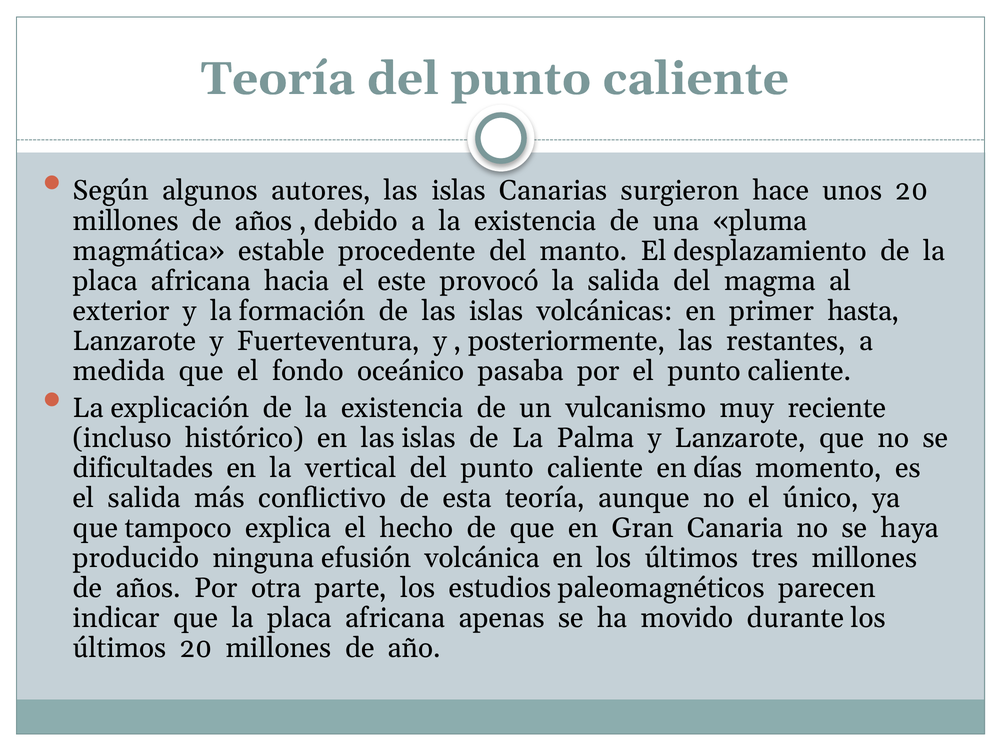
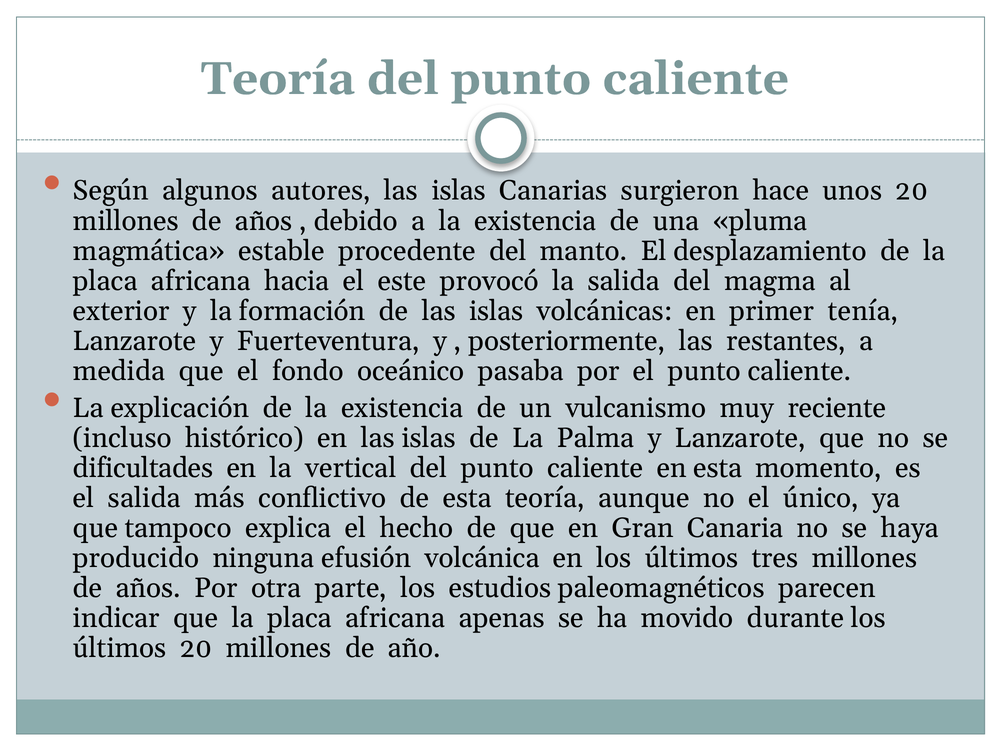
hasta: hasta -> tenía (863, 311)
en días: días -> esta (718, 468)
